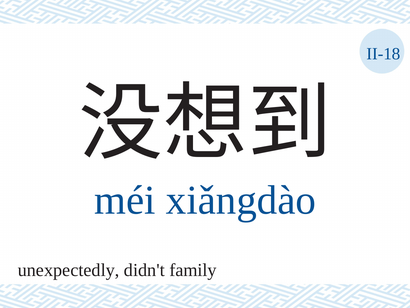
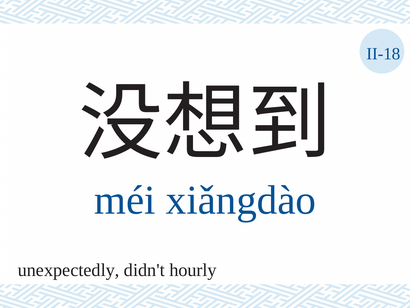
family: family -> hourly (193, 270)
